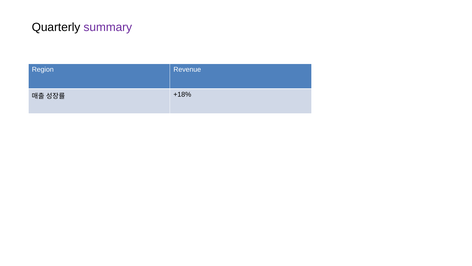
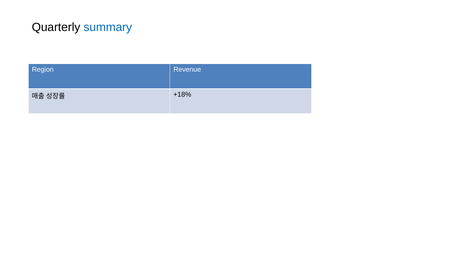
summary colour: purple -> blue (108, 27)
